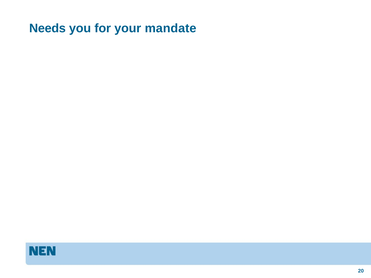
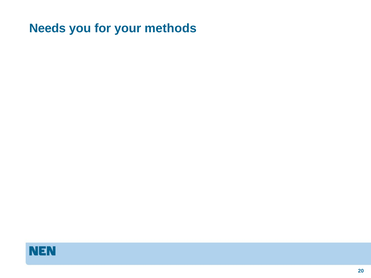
mandate: mandate -> methods (171, 28)
